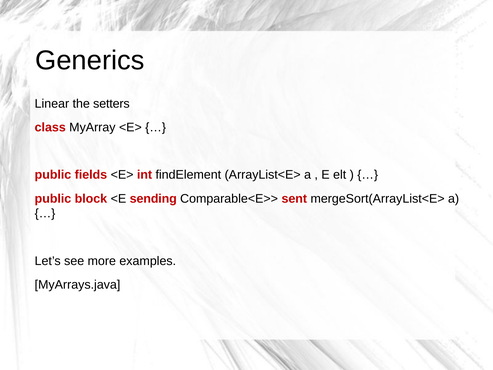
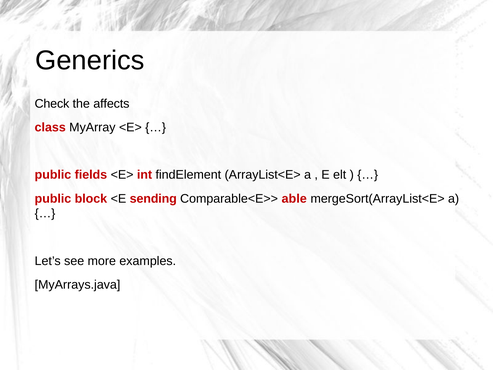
Linear: Linear -> Check (52, 104)
setters: setters -> affects (111, 104)
sent: sent -> able (294, 198)
